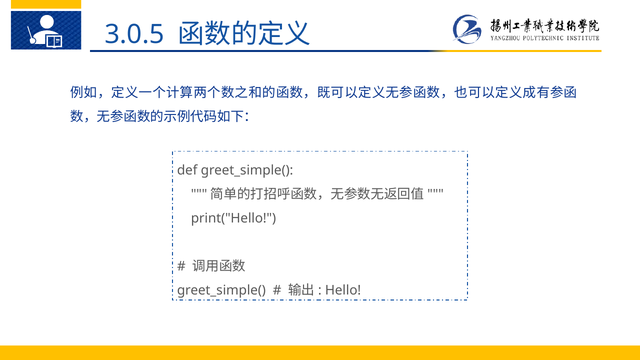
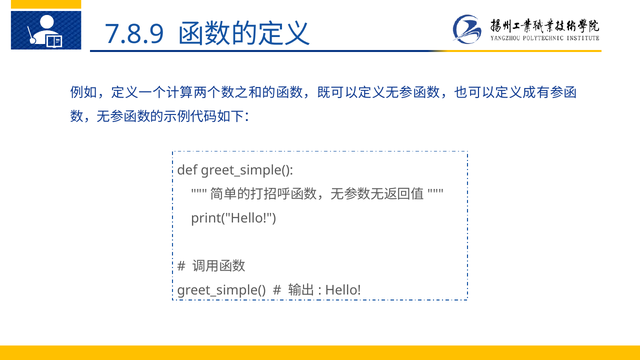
3.0.5: 3.0.5 -> 7.8.9 (134, 34)
